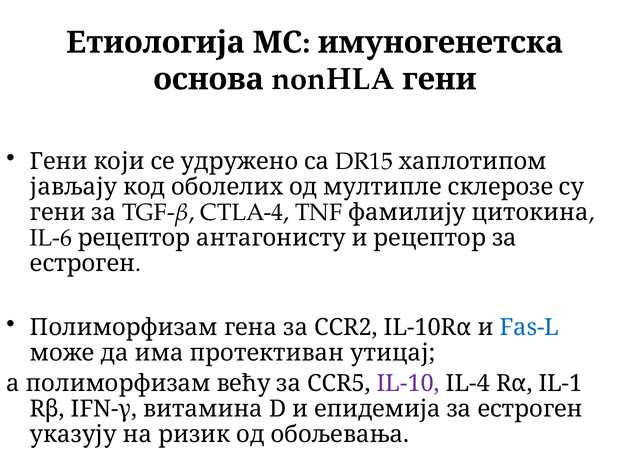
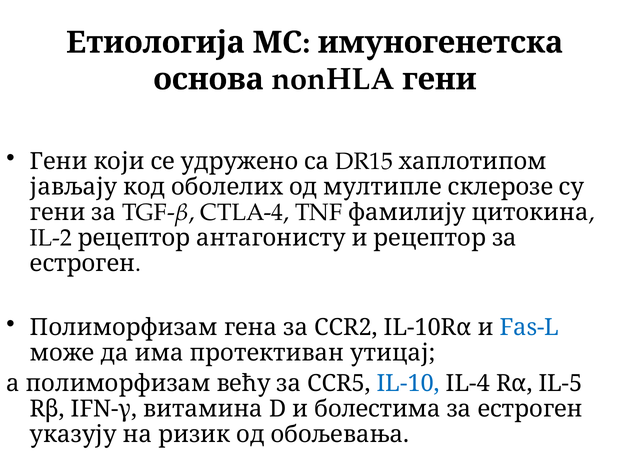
IL-6: IL-6 -> IL-2 (51, 238)
IL-10 colour: purple -> blue (408, 384)
IL-1: IL-1 -> IL-5 (561, 384)
епидемија: епидемија -> болестима (378, 410)
